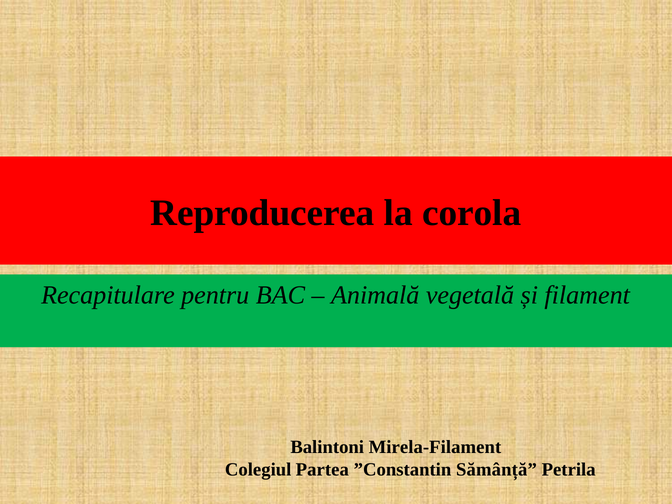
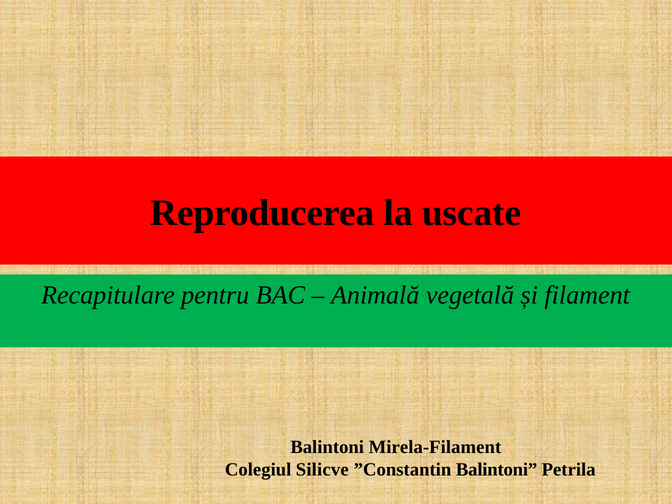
corola: corola -> uscate (472, 213)
Partea: Partea -> Silicve (322, 469)
”Constantin Sămânță: Sămânță -> Balintoni (497, 469)
